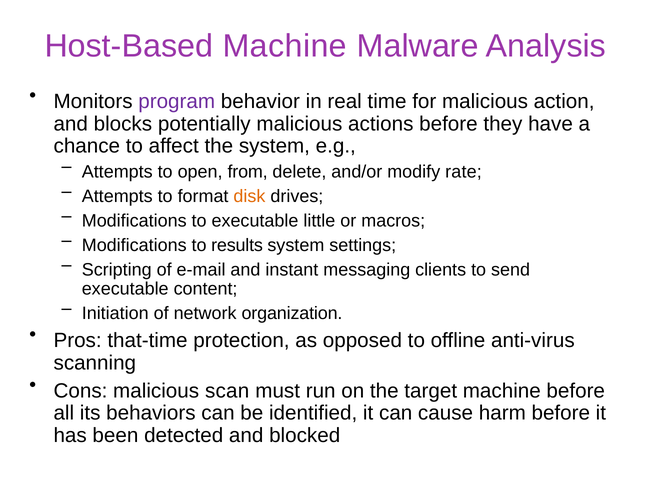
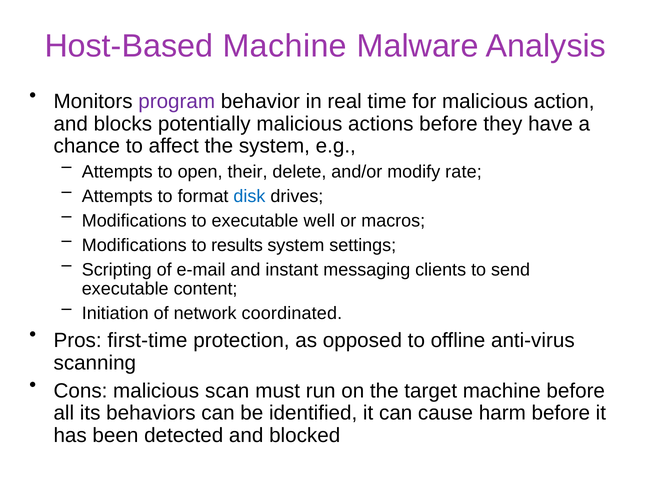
from: from -> their (248, 172)
disk colour: orange -> blue (249, 196)
little: little -> well (319, 221)
organization: organization -> coordinated (292, 314)
that-time: that-time -> first-time (147, 341)
